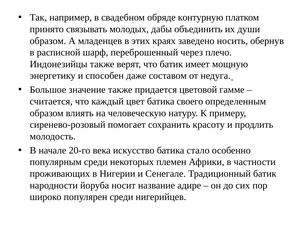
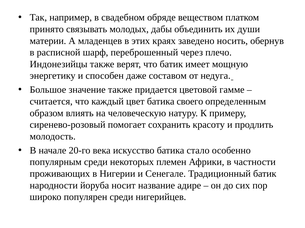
контурную: контурную -> веществом (201, 18)
образом: образом -> материи (48, 41)
